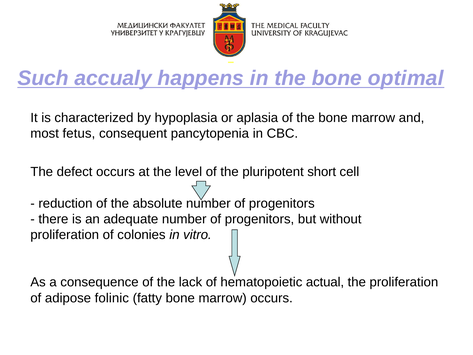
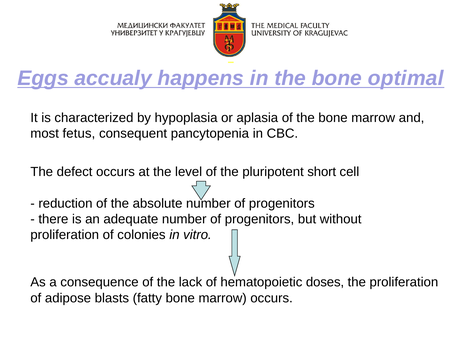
Such: Such -> Eggs (43, 78)
actual: actual -> doses (325, 282)
folinic: folinic -> blasts (112, 298)
